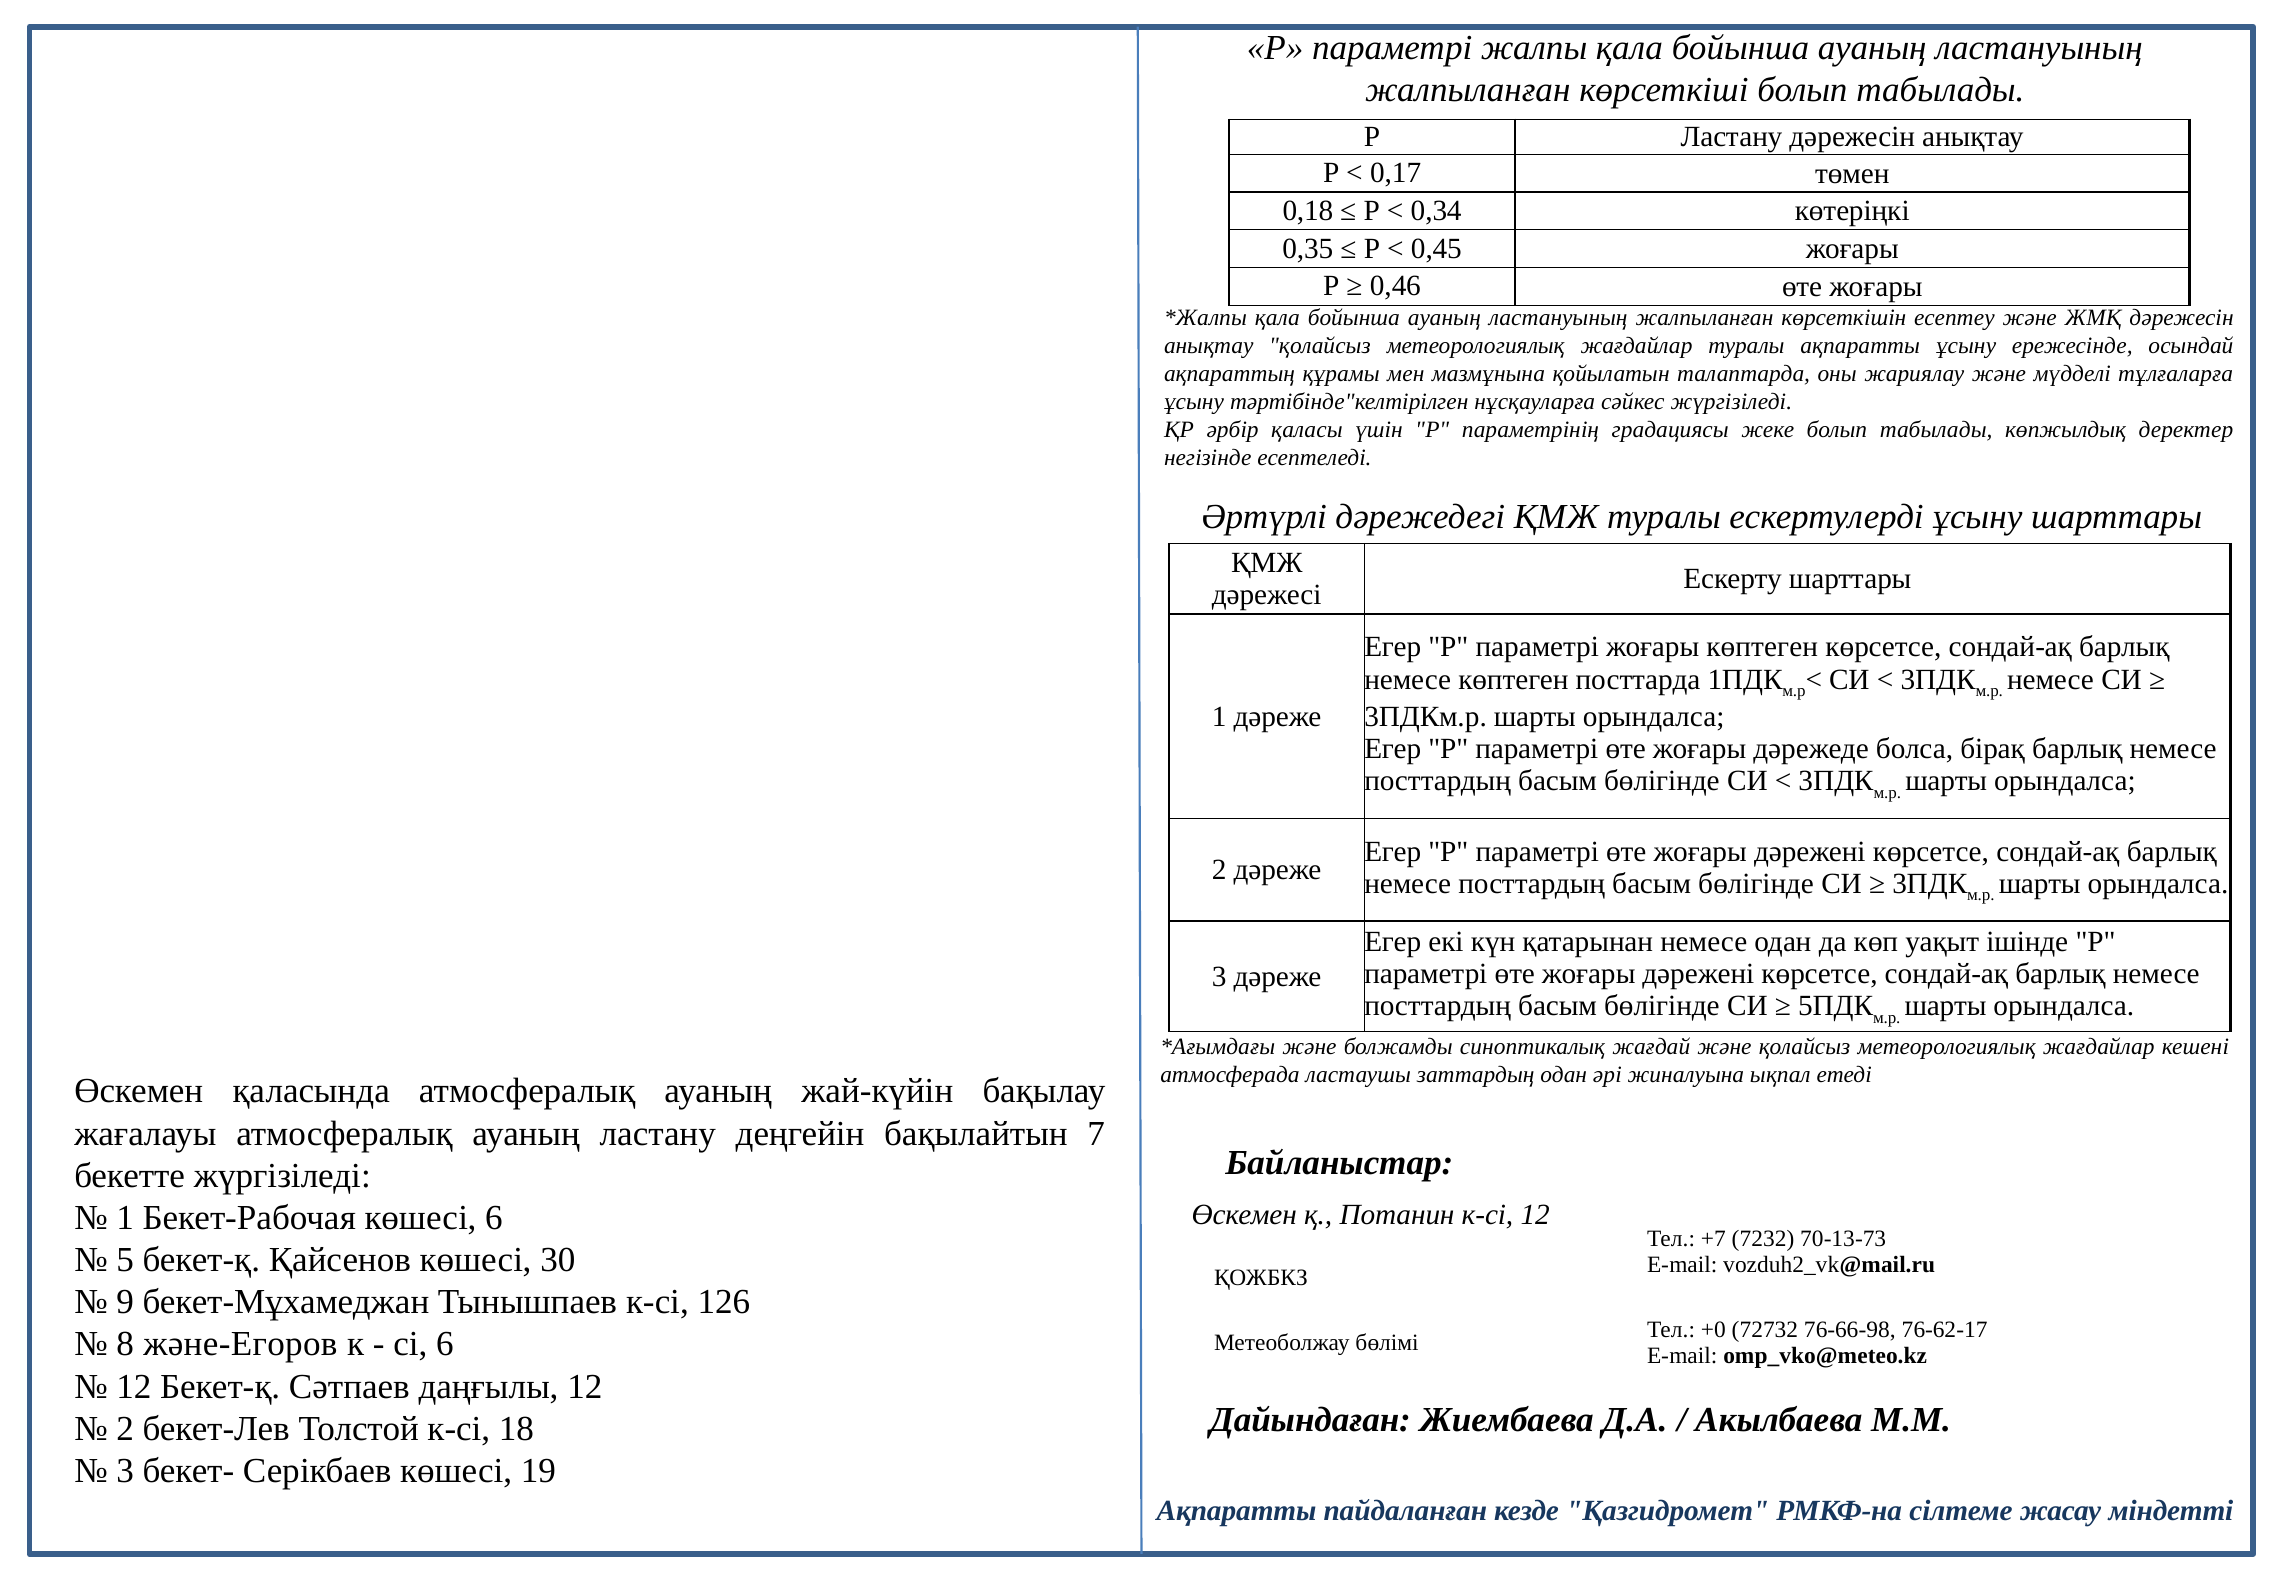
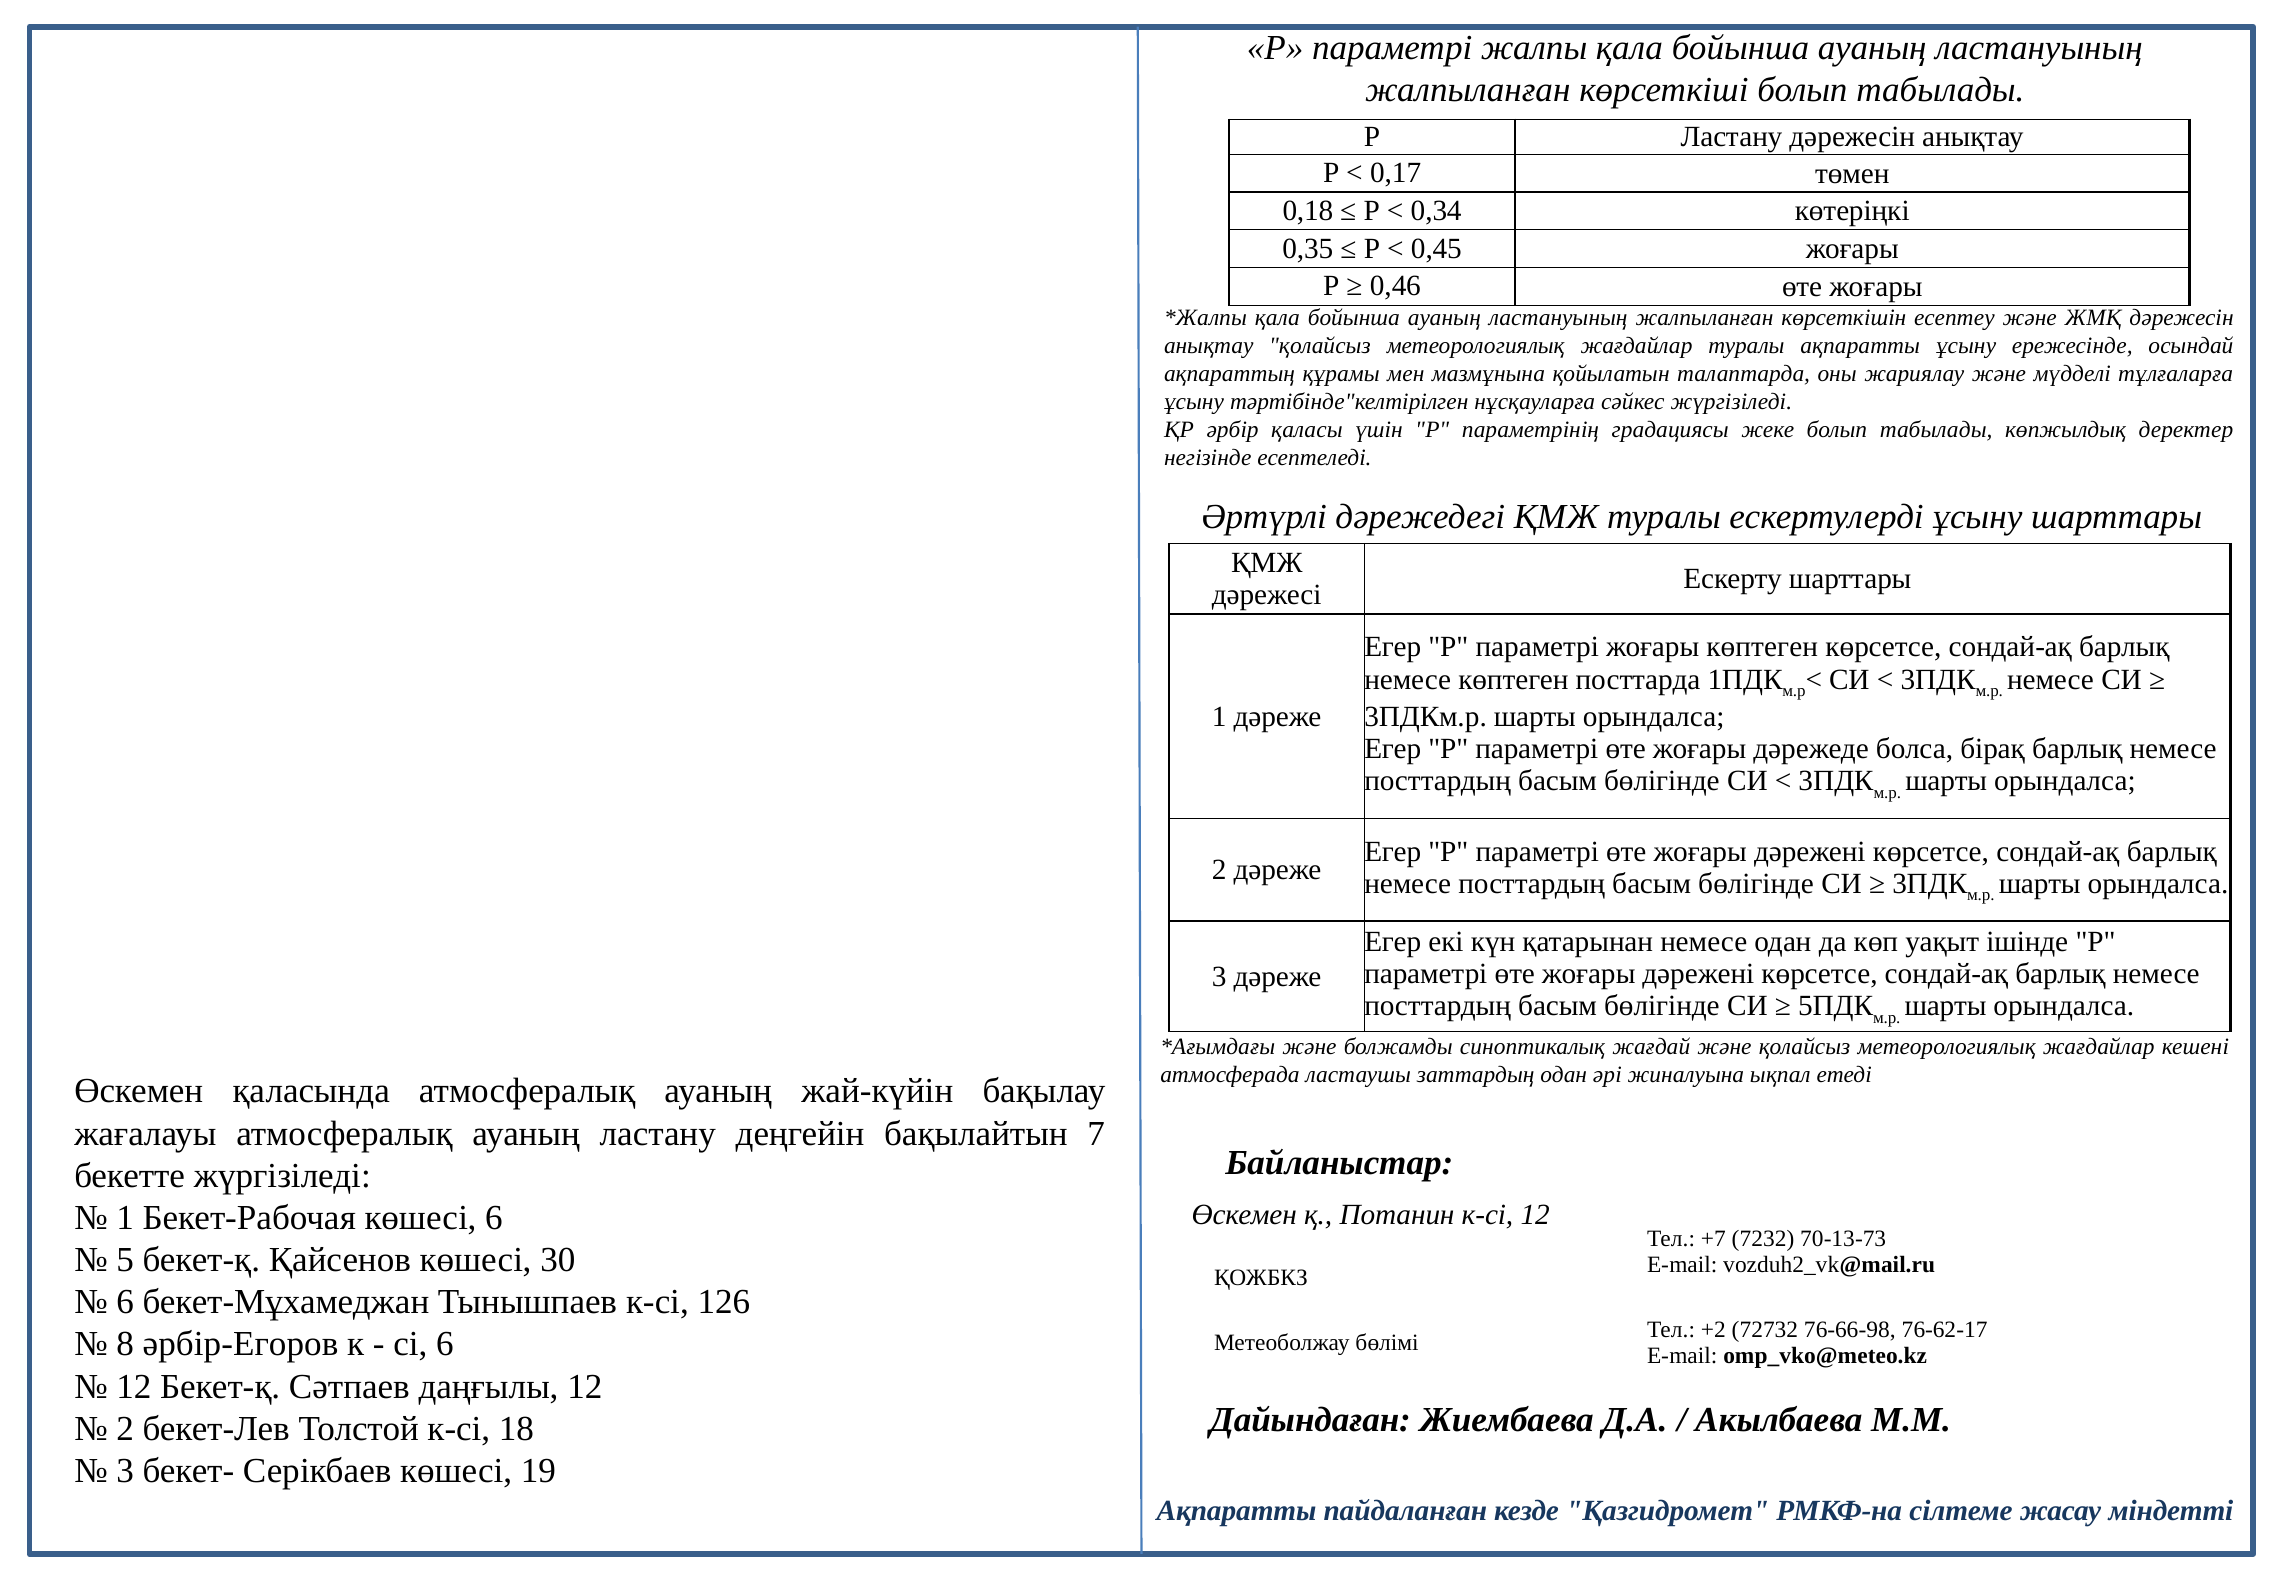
9: 9 -> 6 (125, 1302)
+0: +0 -> +2 (1713, 1329)
және-Егоров: және-Егоров -> әрбір-Егоров (241, 1344)
